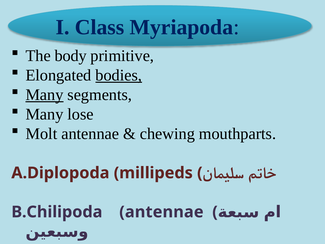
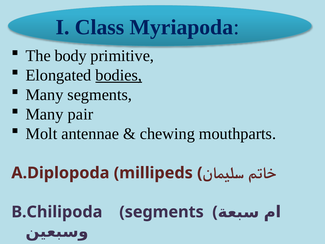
Many underline: present -> none (44, 95)
lose: lose -> pair (80, 114)
antennae: antennae -> segments (162, 212)
